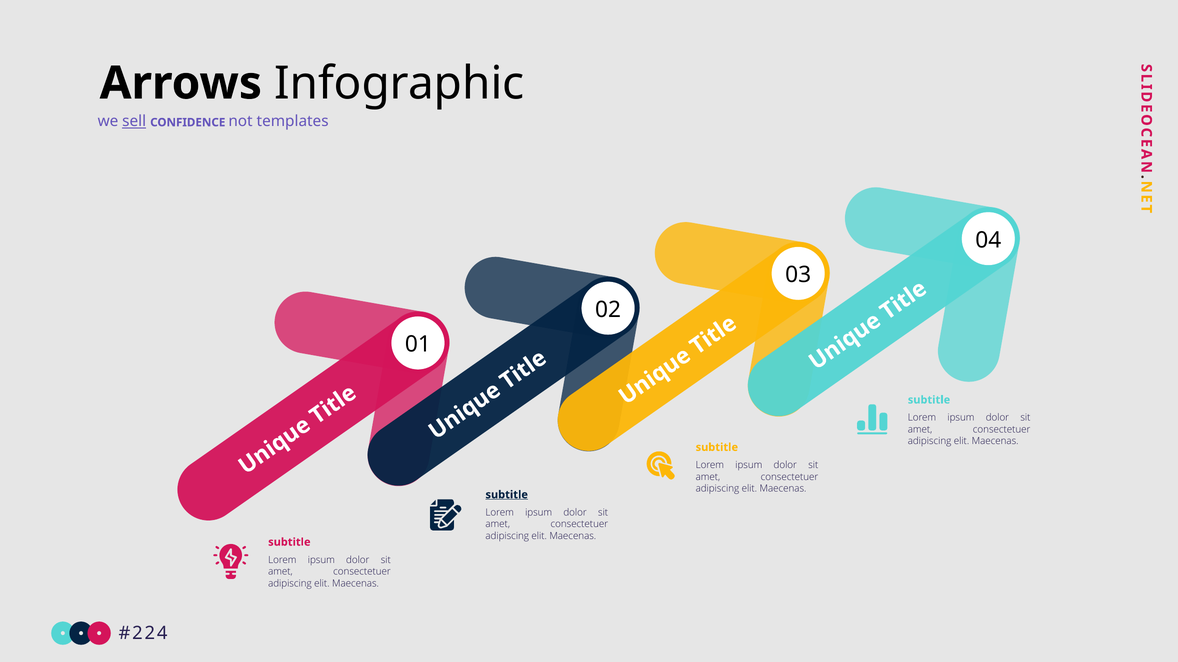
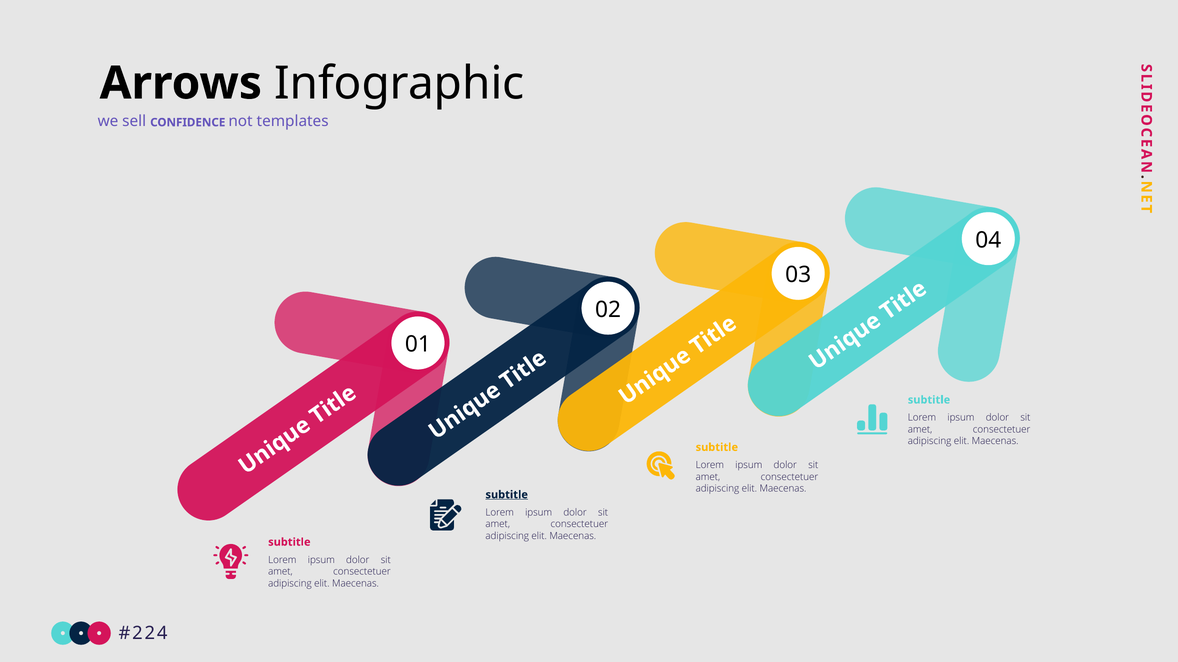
sell underline: present -> none (134, 121)
